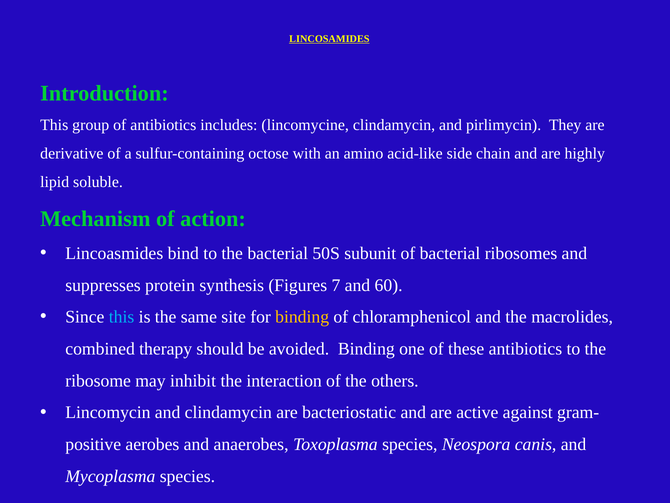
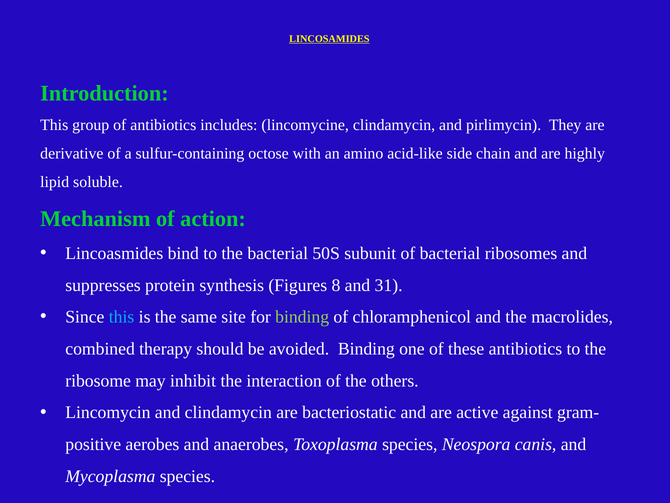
7: 7 -> 8 (336, 285)
60: 60 -> 31 (389, 285)
binding colour: yellow -> light green (302, 317)
